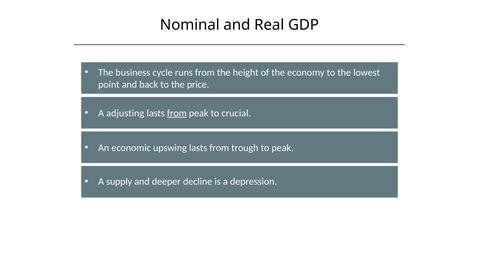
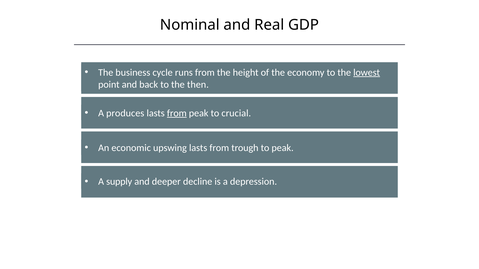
lowest underline: none -> present (367, 73)
price: price -> then (198, 85)
adjusting: adjusting -> produces (125, 113)
